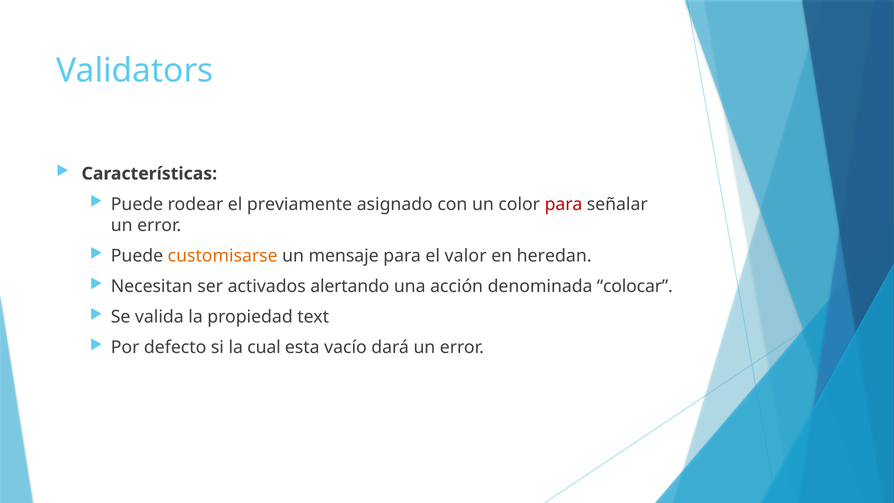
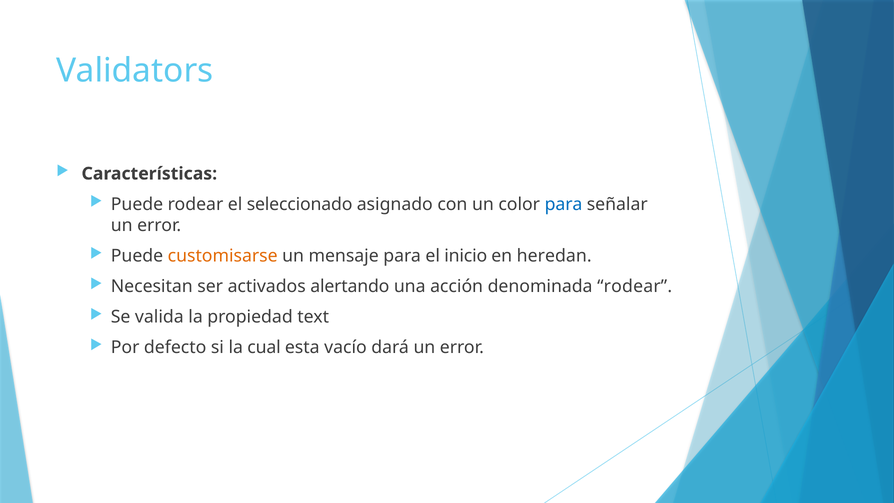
previamente: previamente -> seleccionado (300, 204)
para colour: red -> blue (564, 204)
valor: valor -> inicio (466, 256)
denominada colocar: colocar -> rodear (635, 286)
